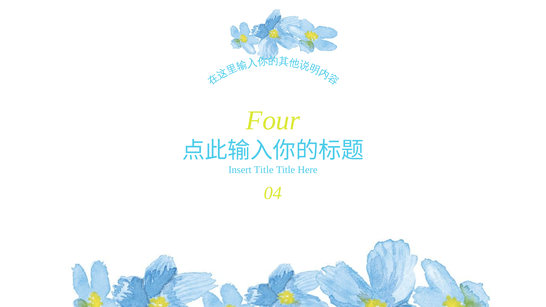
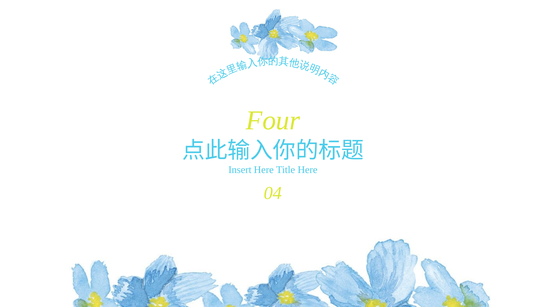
Insert Title: Title -> Here (264, 170)
